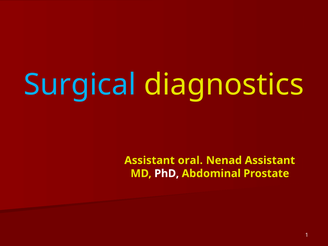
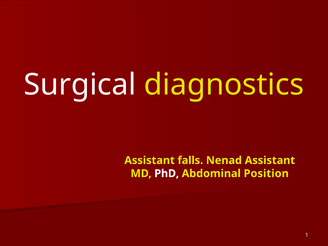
Surgical colour: light blue -> white (80, 85)
oral: oral -> falls (190, 160)
Prostate: Prostate -> Position (266, 173)
